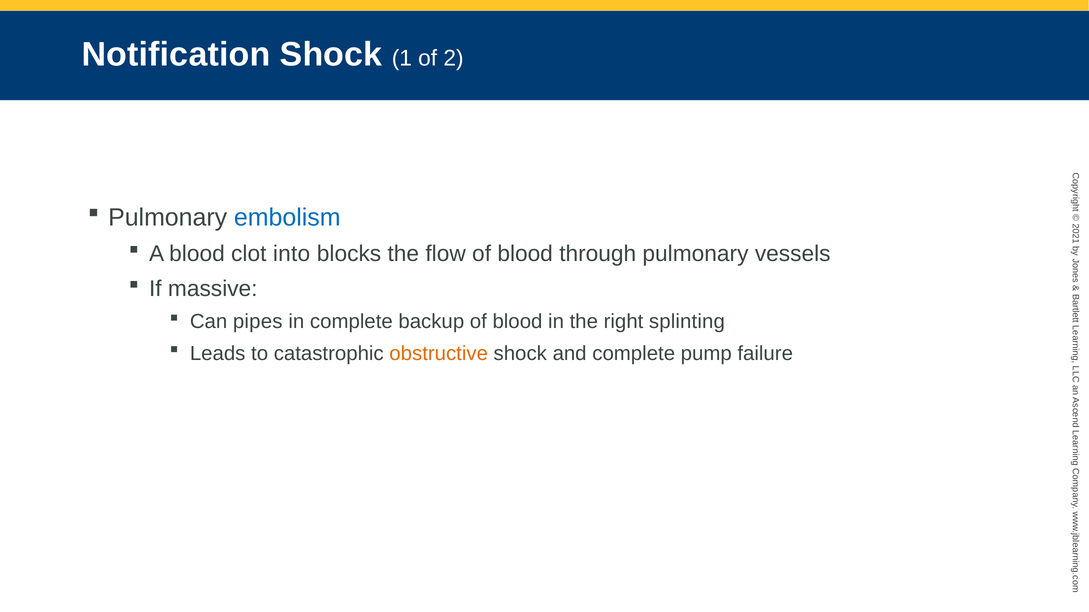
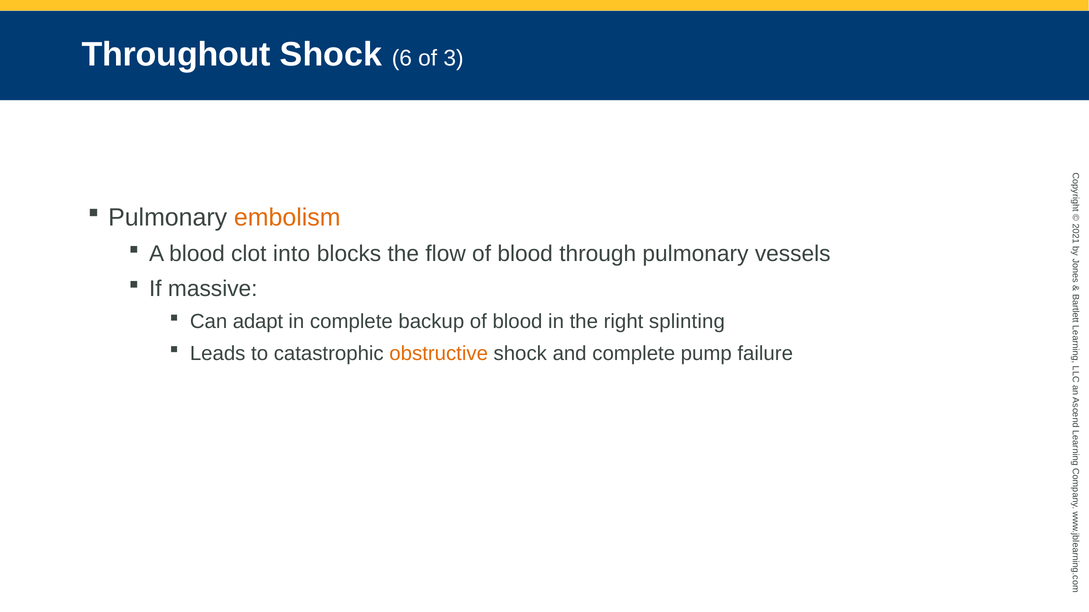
Notification: Notification -> Throughout (176, 55)
Shock 1: 1 -> 6 (402, 58)
of 2: 2 -> 3 (454, 58)
embolism colour: blue -> orange (287, 218)
pipes: pipes -> adapt (258, 322)
